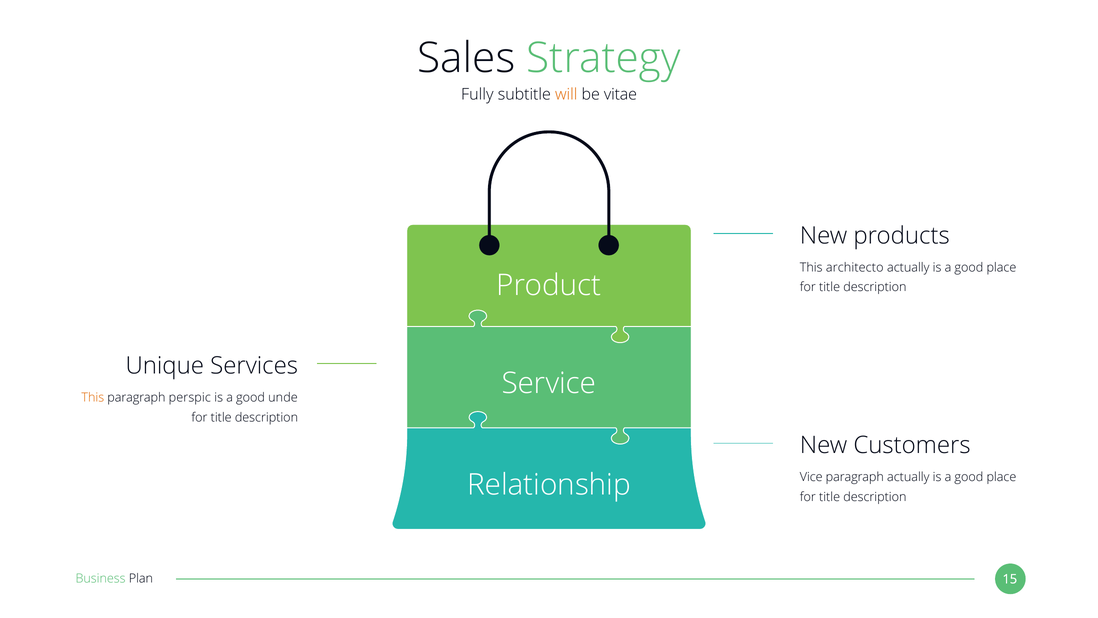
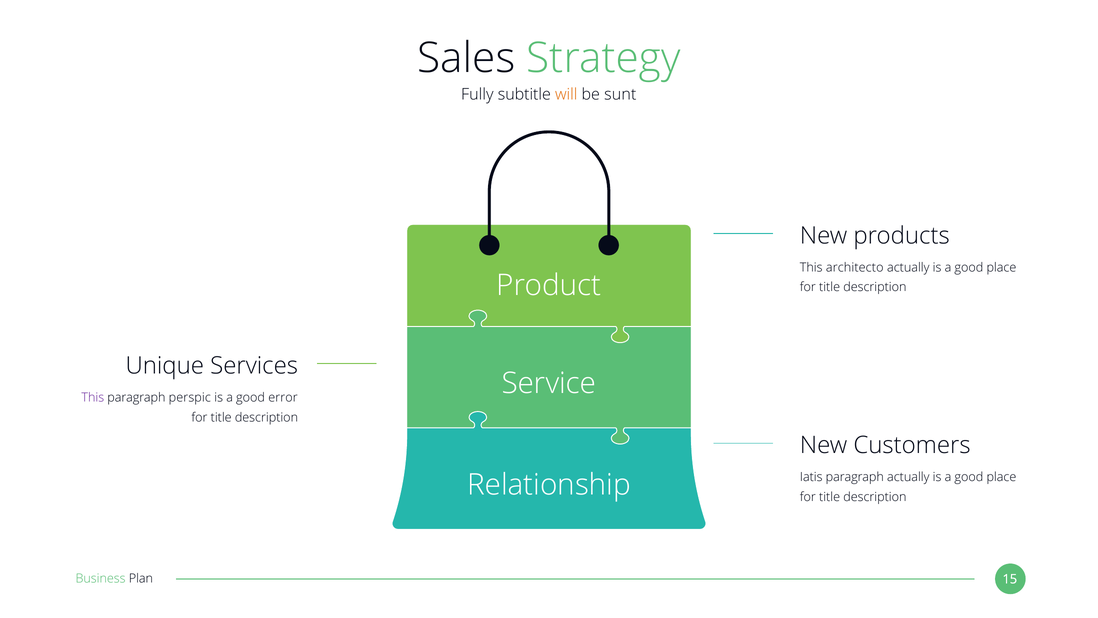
vitae: vitae -> sunt (620, 94)
This colour: orange -> purple (93, 397)
unde: unde -> error (283, 397)
Vice: Vice -> Iatis (811, 477)
